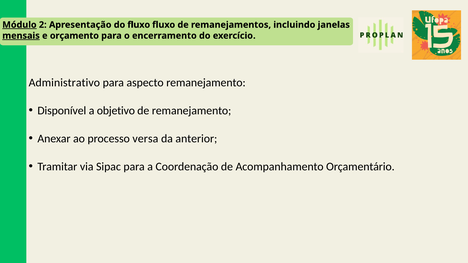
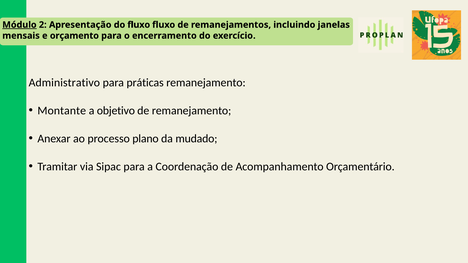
mensais underline: present -> none (21, 36)
aspecto: aspecto -> práticas (145, 83)
Disponível: Disponível -> Montante (62, 111)
versa: versa -> plano (146, 139)
anterior: anterior -> mudado (196, 139)
